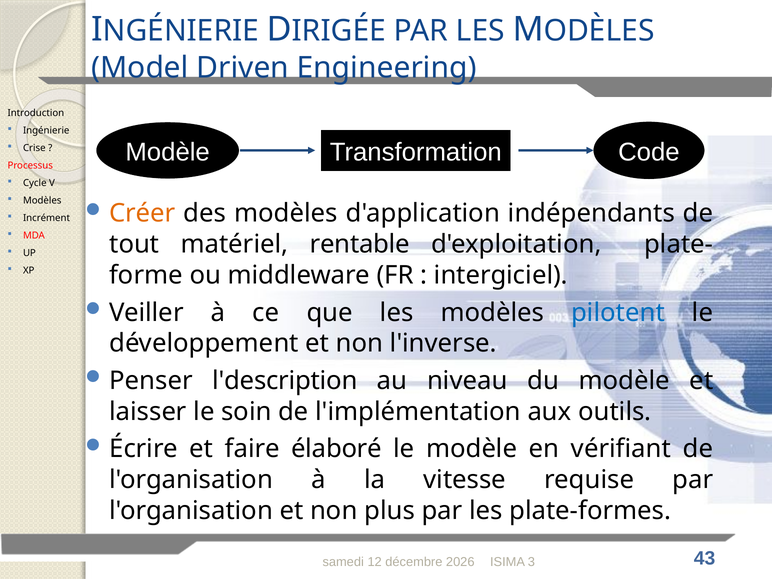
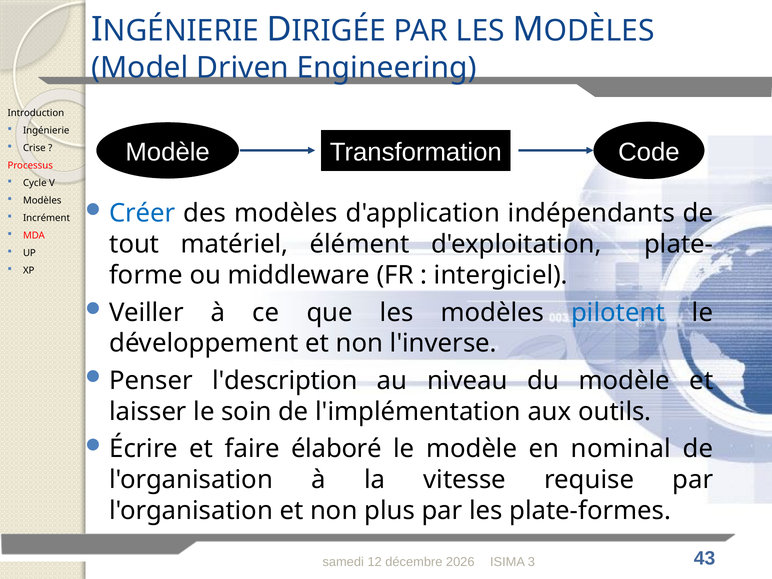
Créer colour: orange -> blue (142, 214)
rentable: rentable -> élément (360, 244)
vérifiant: vérifiant -> nominal (621, 449)
